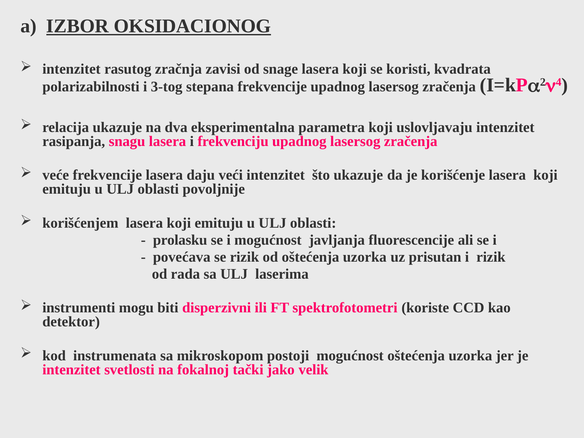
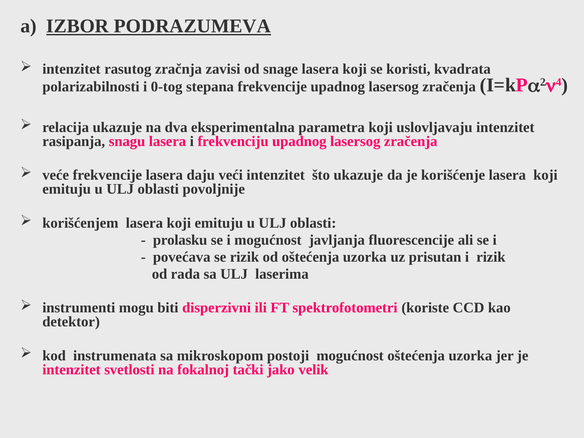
OKSIDACIONOG: OKSIDACIONOG -> PODRAZUMEVA (192, 26)
3-tog: 3-tog -> 0-tog (167, 87)
